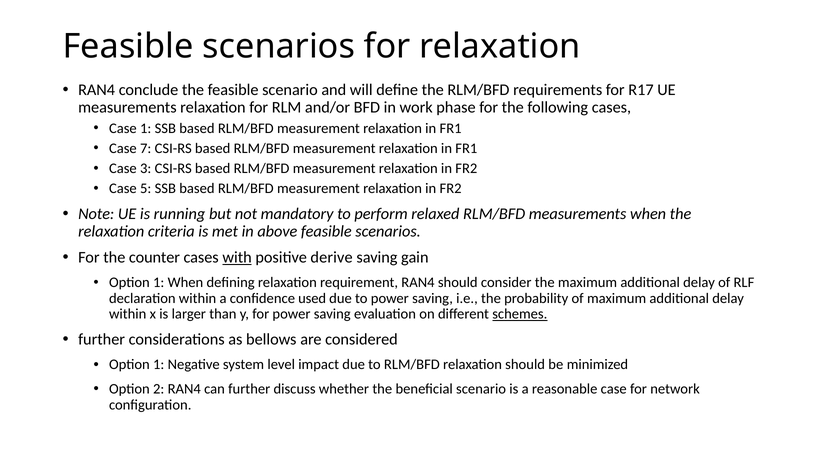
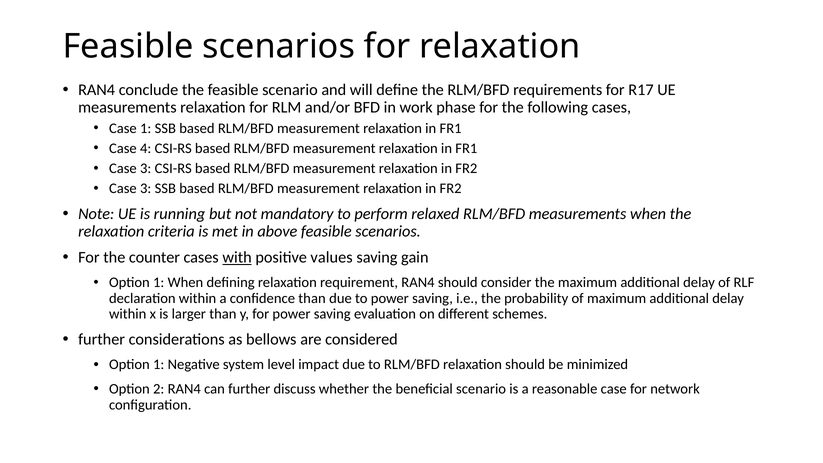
7: 7 -> 4 (146, 148)
5: 5 -> 3 (146, 188)
derive: derive -> values (332, 257)
confidence used: used -> than (312, 298)
schemes underline: present -> none (520, 314)
